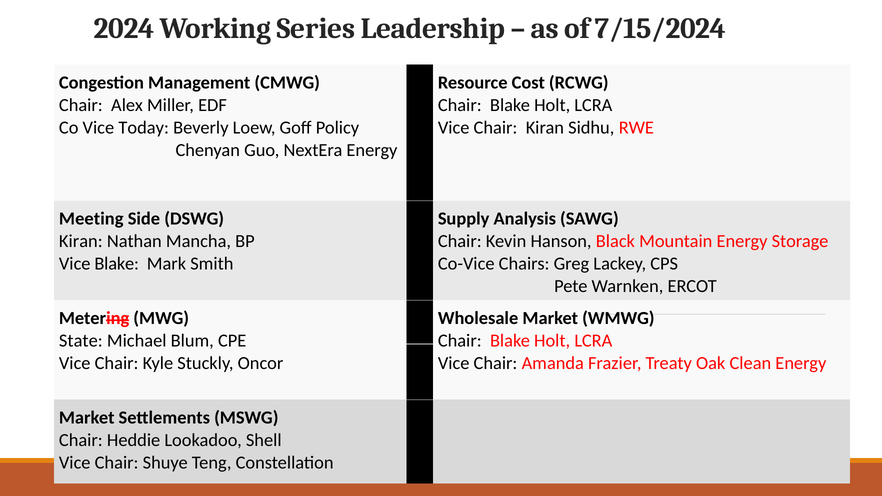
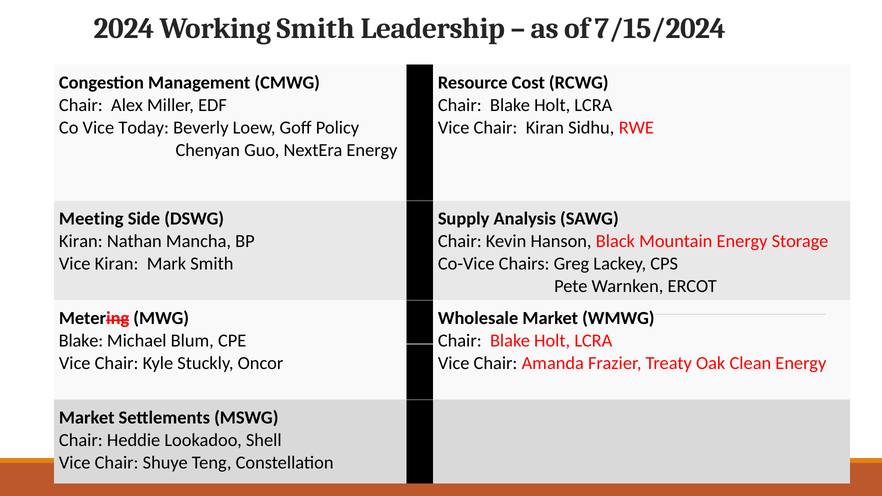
Working Series: Series -> Smith (316, 28)
Vice Blake: Blake -> Kiran (117, 264)
State: State -> Blake (81, 341)
